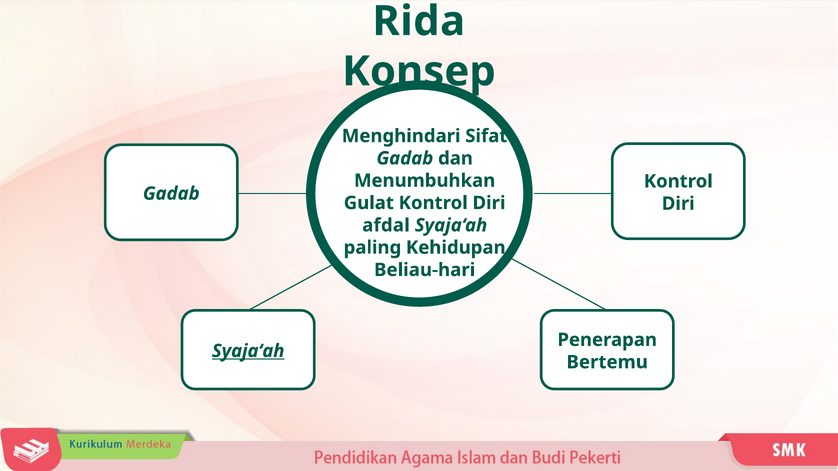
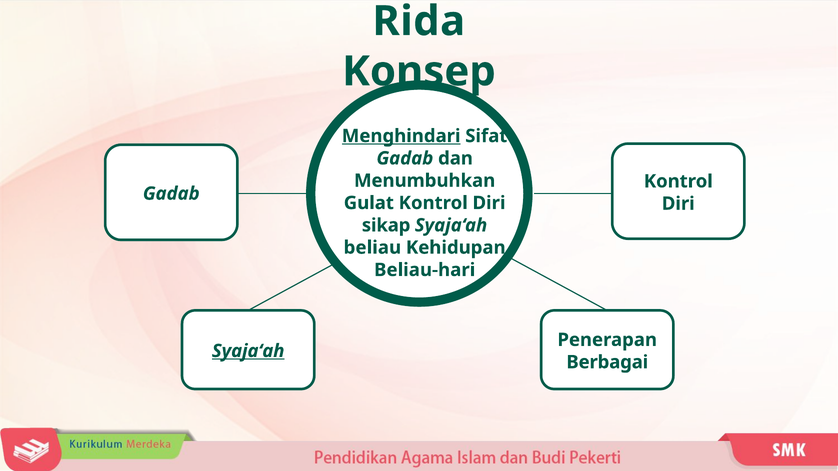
Menghindari underline: none -> present (401, 136)
afdal: afdal -> sikap (386, 225)
paling: paling -> beliau (372, 248)
Bertemu: Bertemu -> Berbagai (607, 362)
